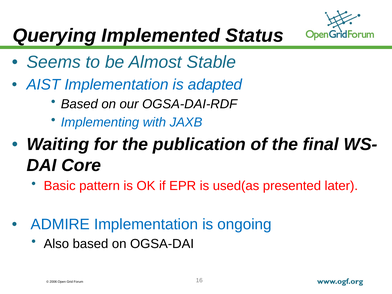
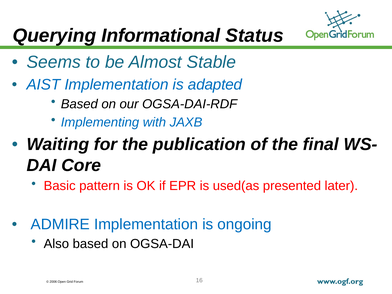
Implemented: Implemented -> Informational (161, 36)
